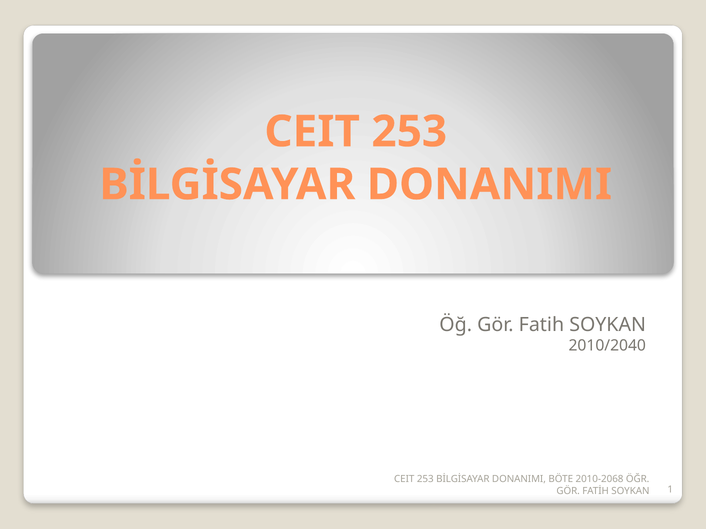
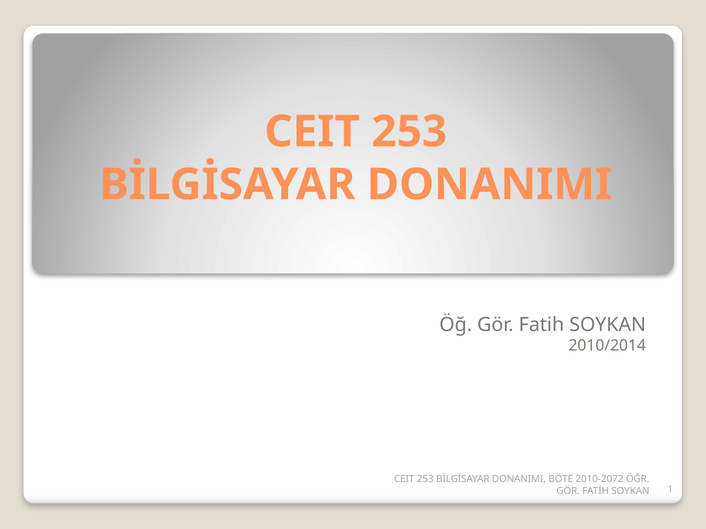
2010/2040: 2010/2040 -> 2010/2014 (607, 346)
2010-2068: 2010-2068 -> 2010-2072 (600, 480)
